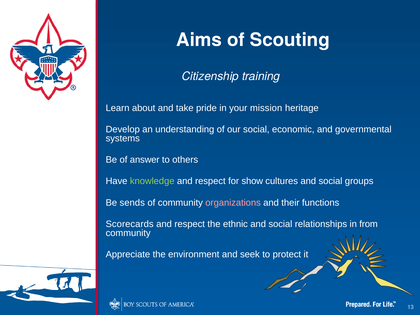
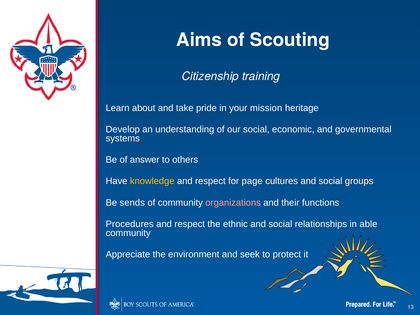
knowledge colour: light green -> yellow (152, 181)
show: show -> page (252, 181)
Scorecards: Scorecards -> Procedures (130, 224)
from: from -> able (368, 224)
